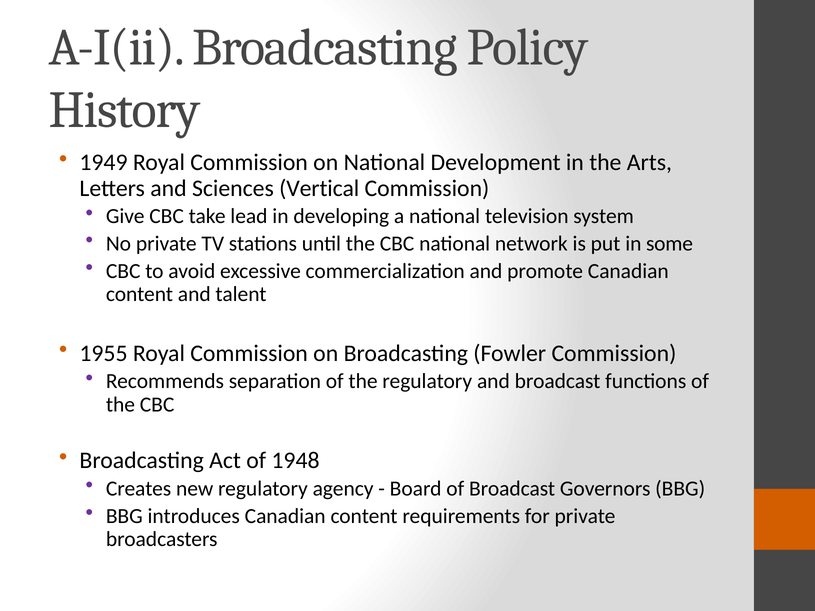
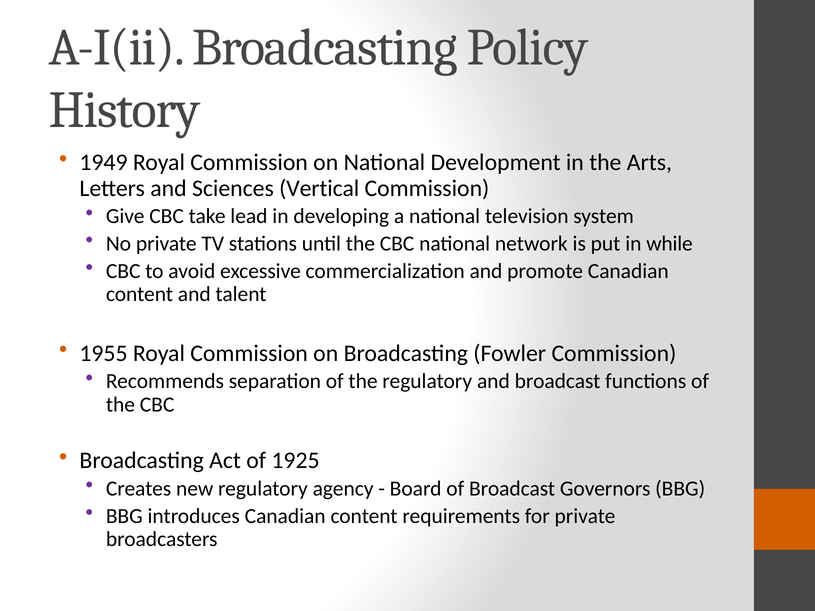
some: some -> while (670, 244)
1948: 1948 -> 1925 (296, 461)
